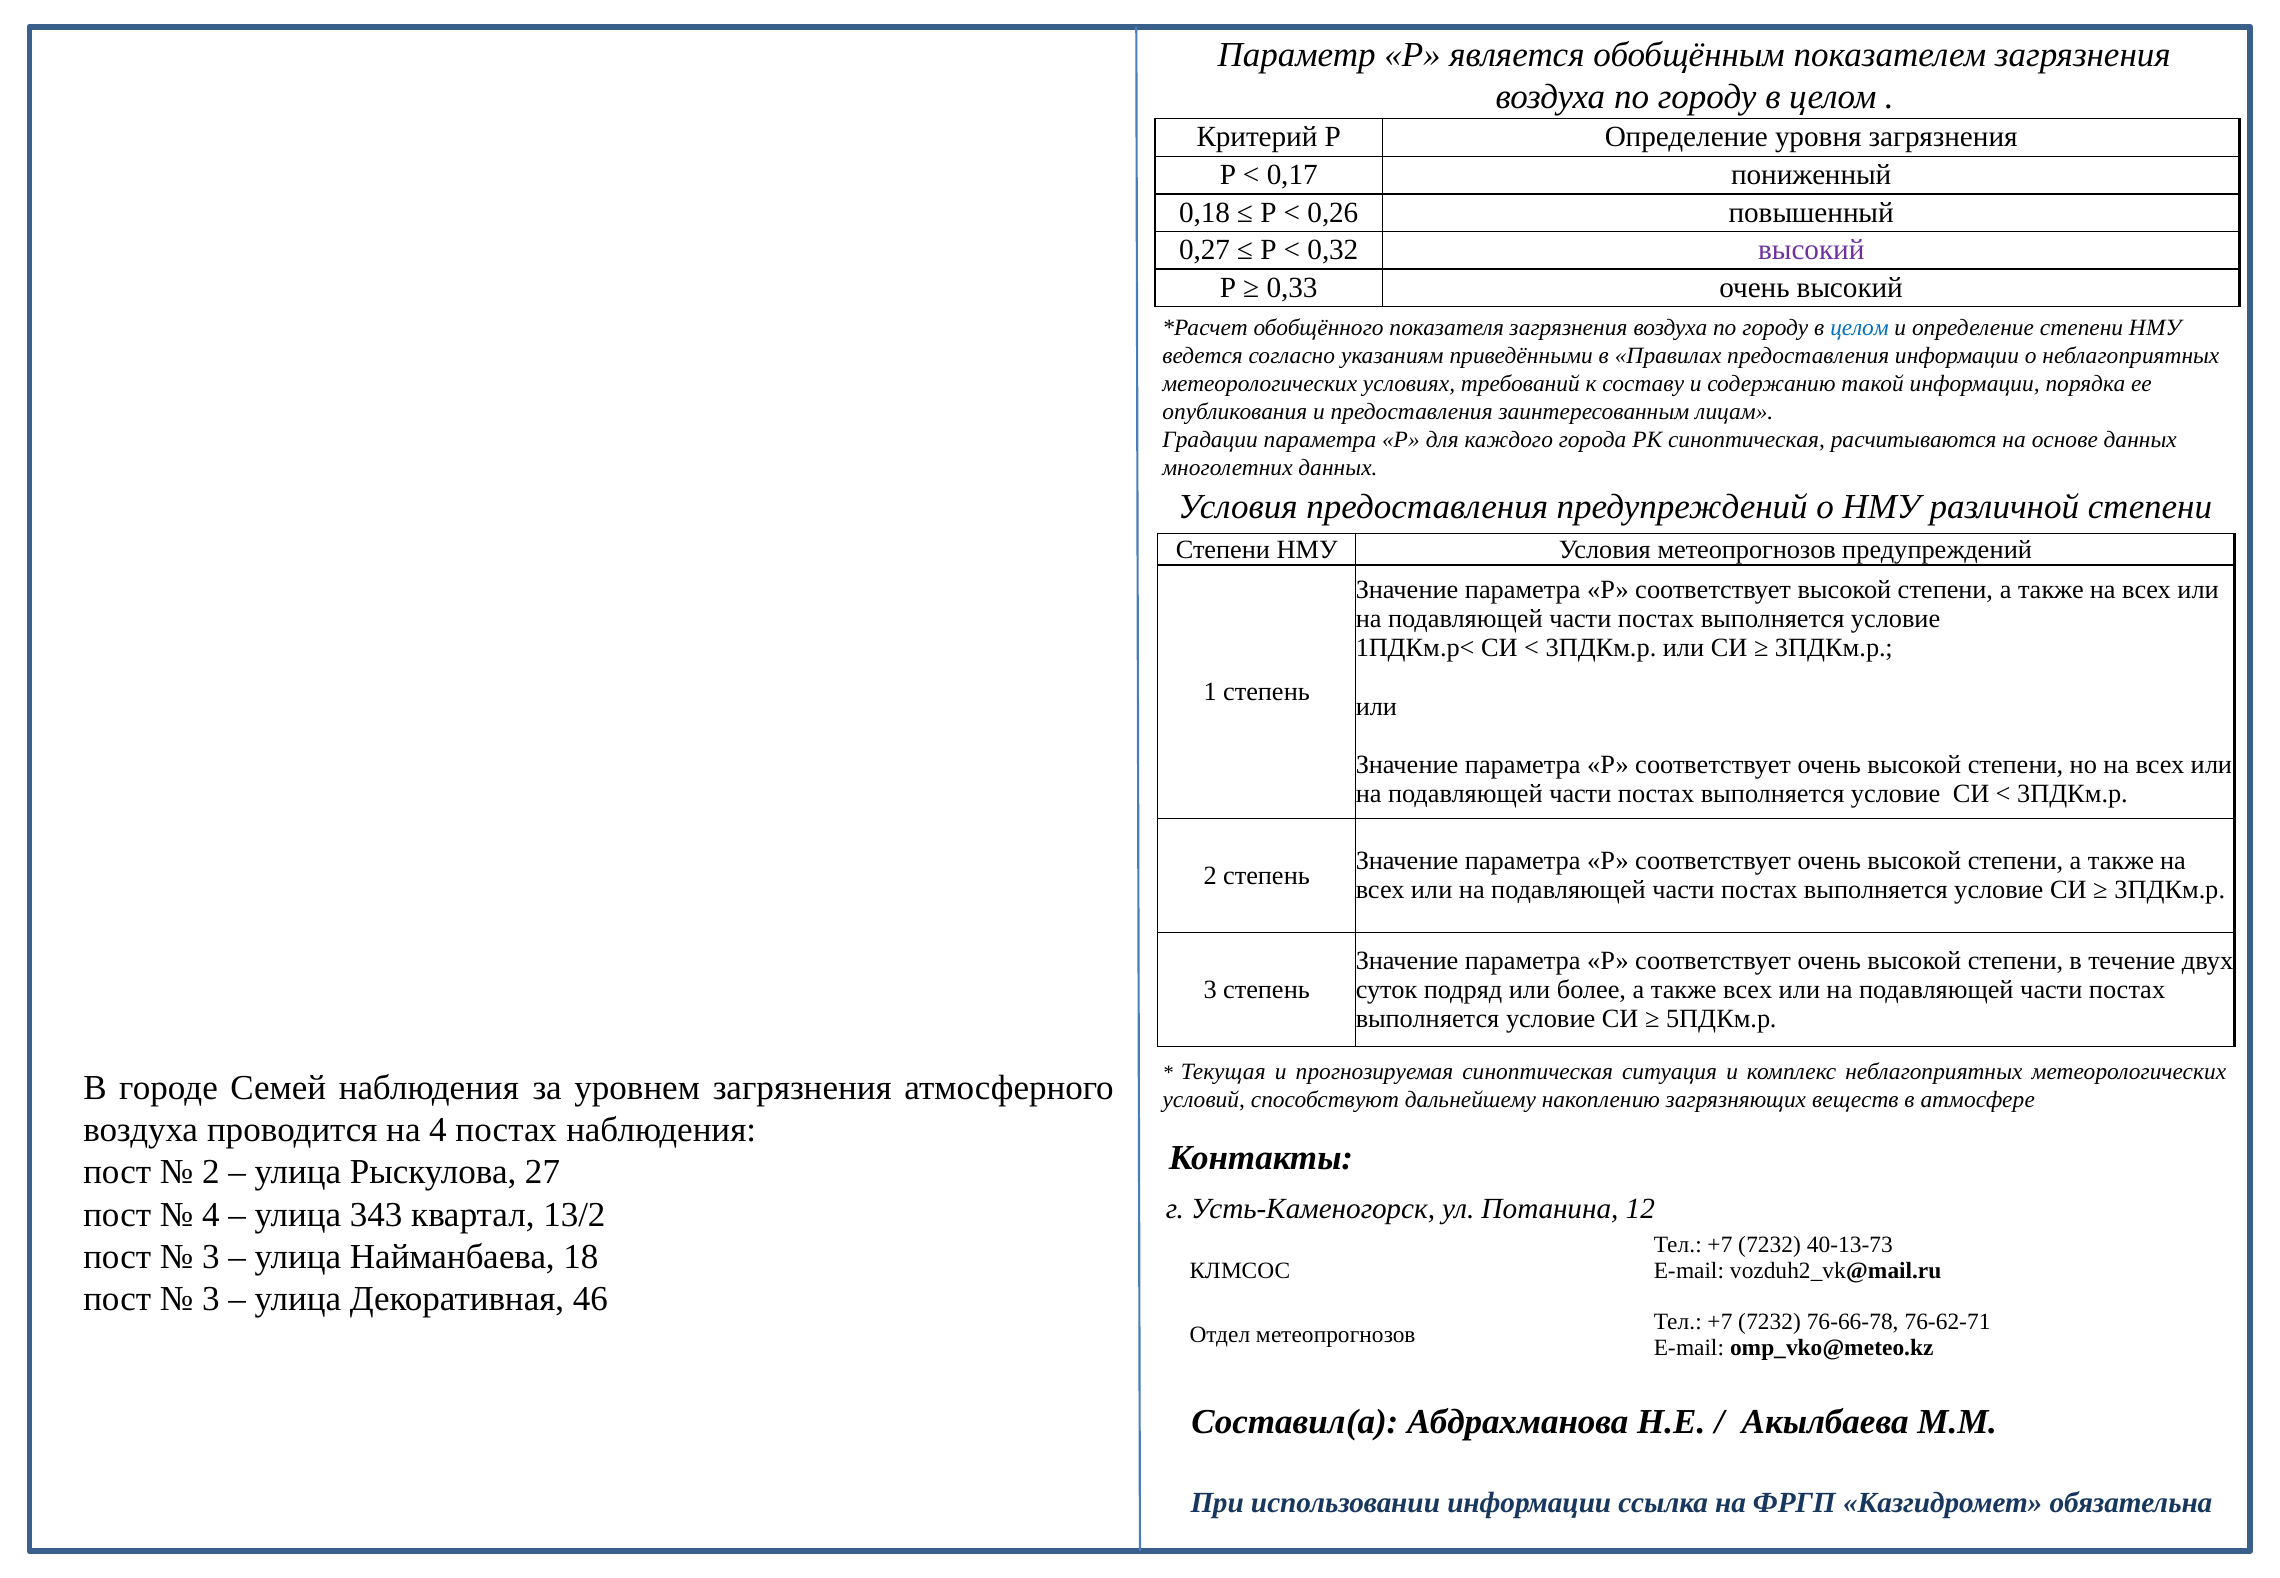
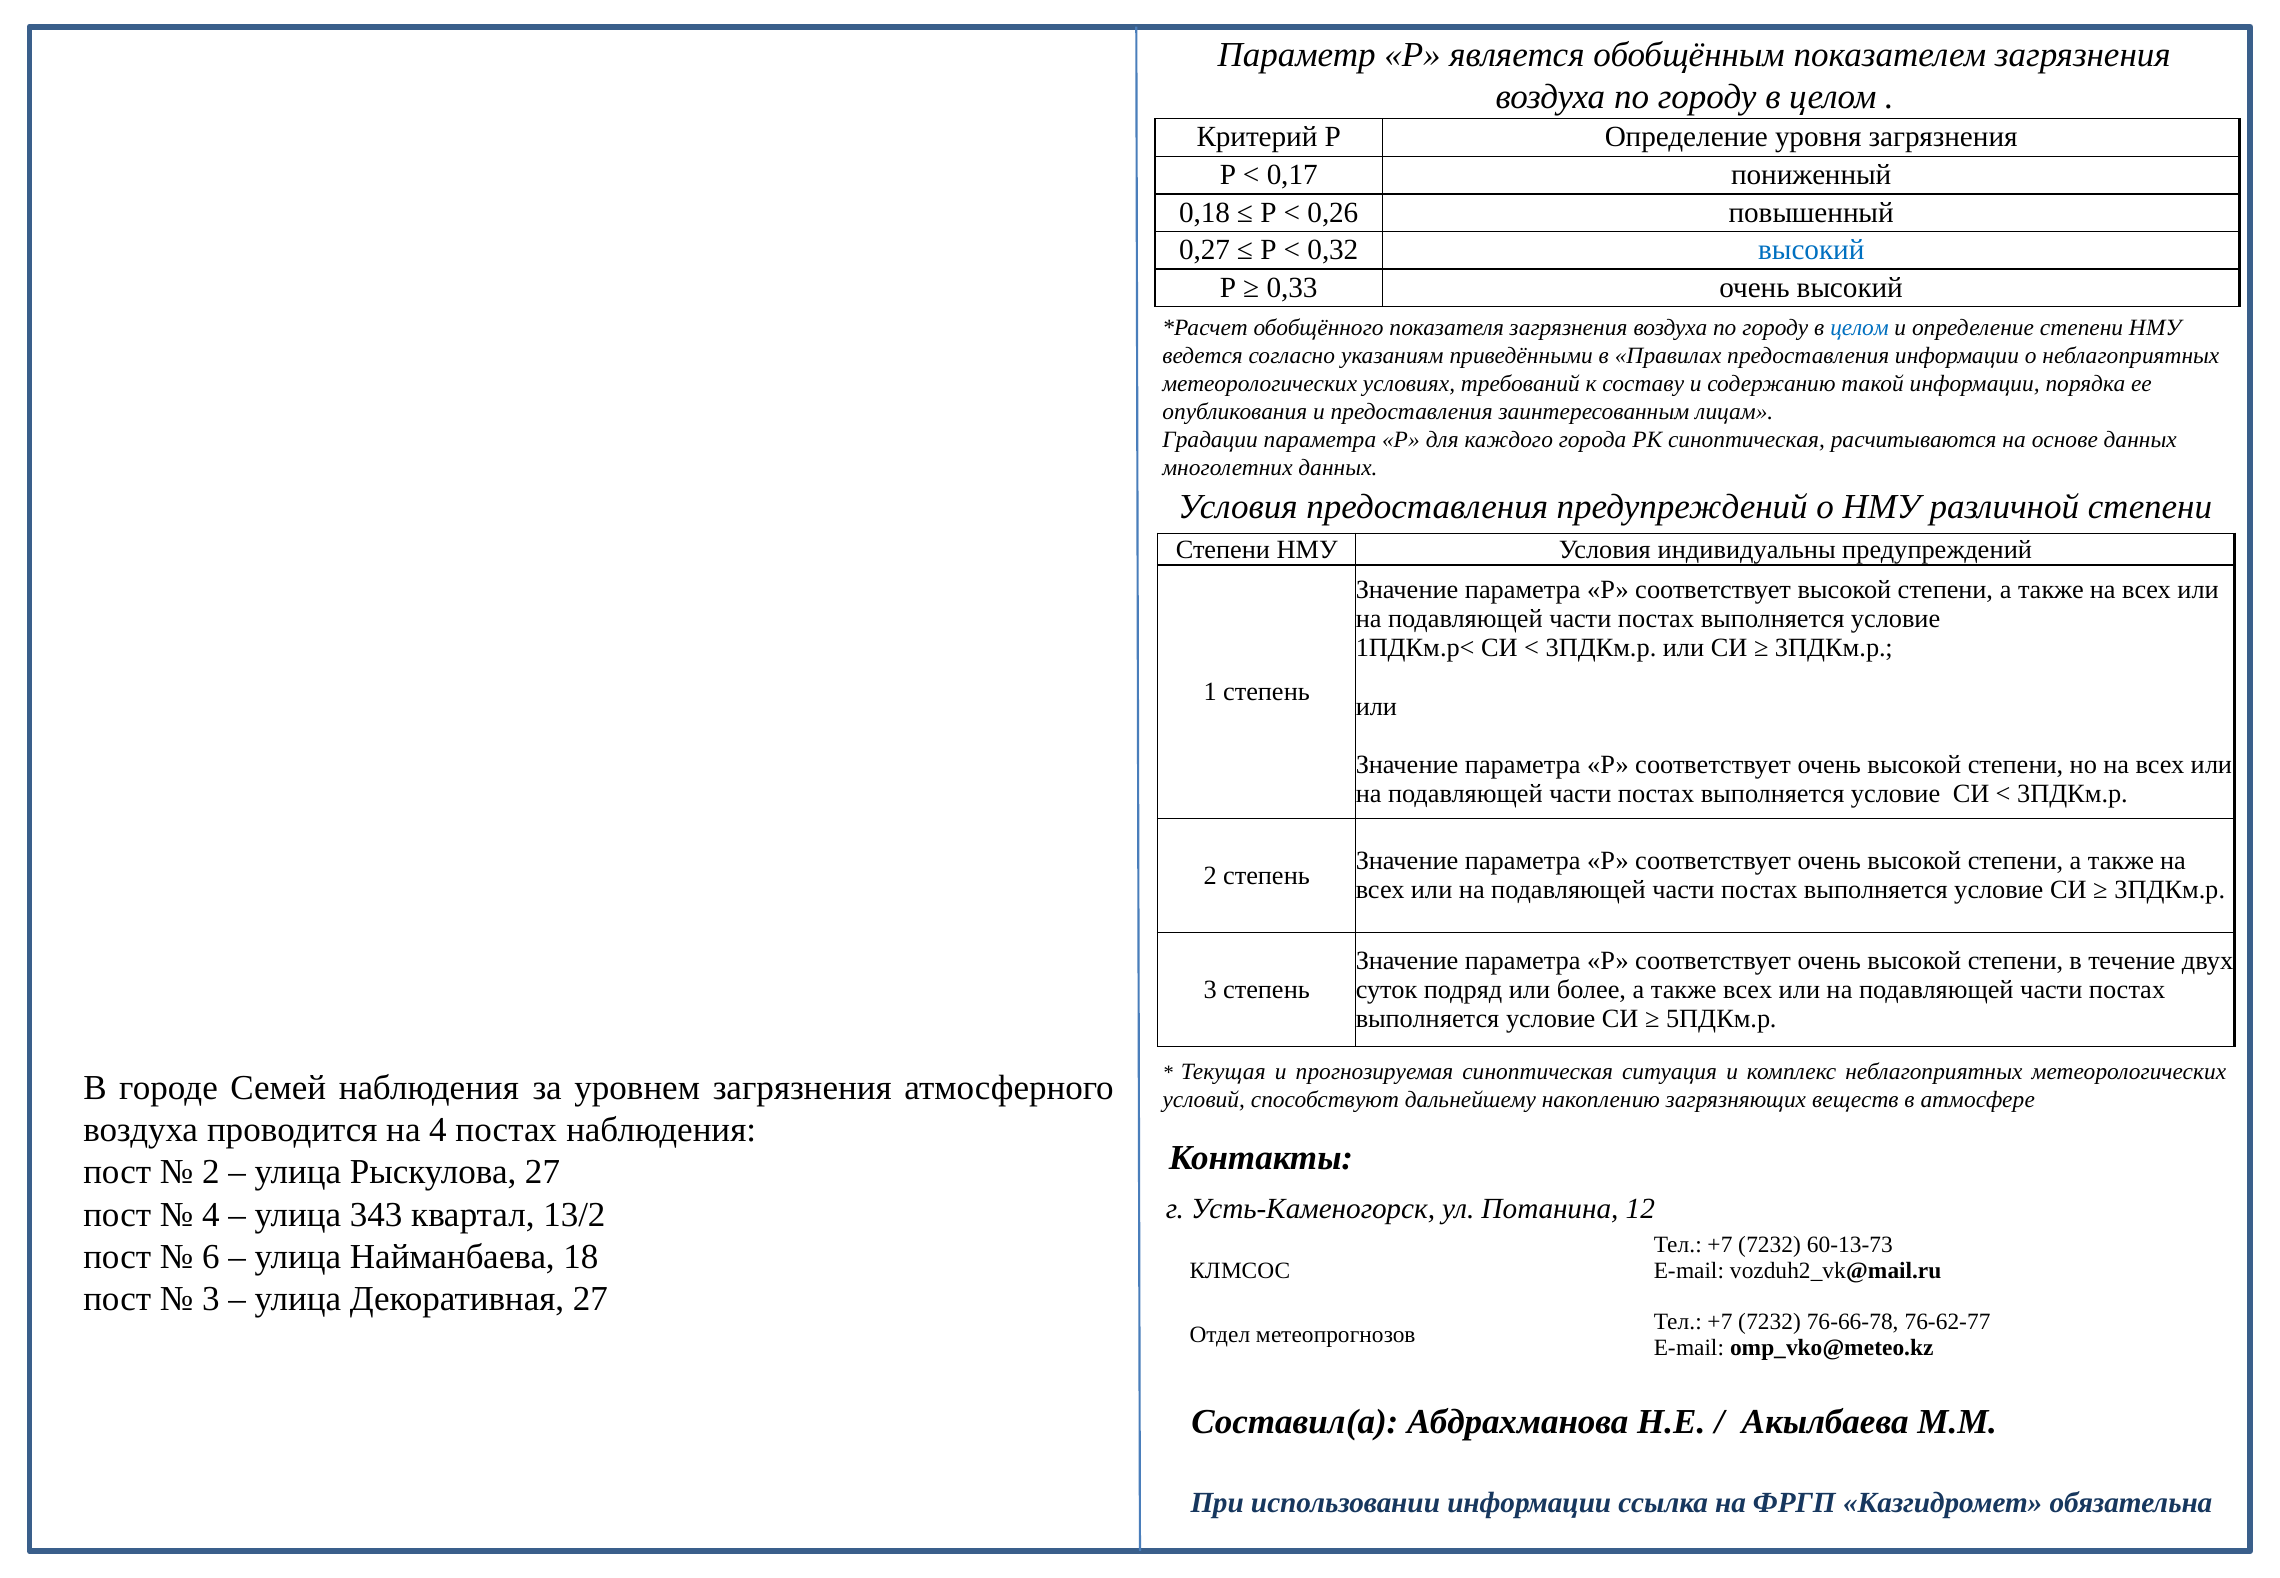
высокий colour: purple -> blue (1811, 250)
Условия метеопрогнозов: метеопрогнозов -> индивидуальны (1747, 550)
40-13-73: 40-13-73 -> 60-13-73 (1850, 1245)
3: 3 -> 6 (211, 1257)
Декоративная 46: 46 -> 27 (590, 1299)
76-62-71: 76-62-71 -> 76-62-77 (1948, 1323)
